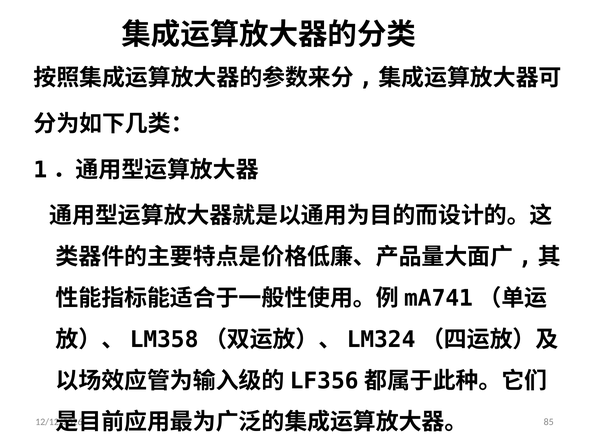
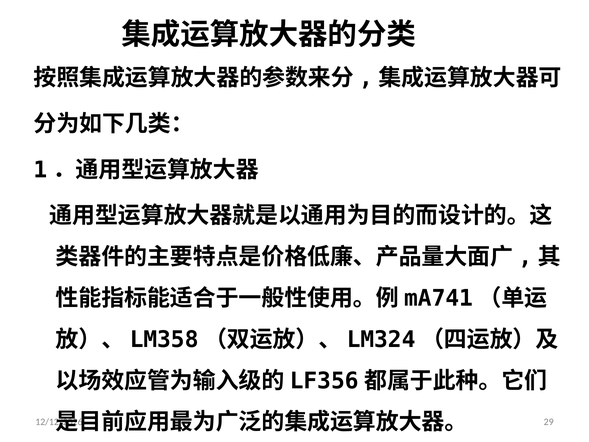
85: 85 -> 29 (549, 422)
